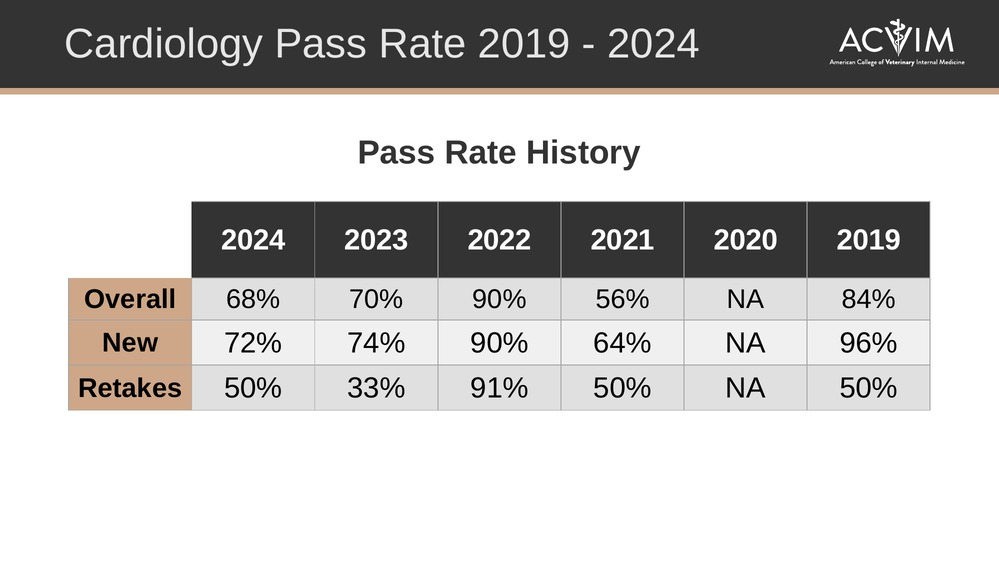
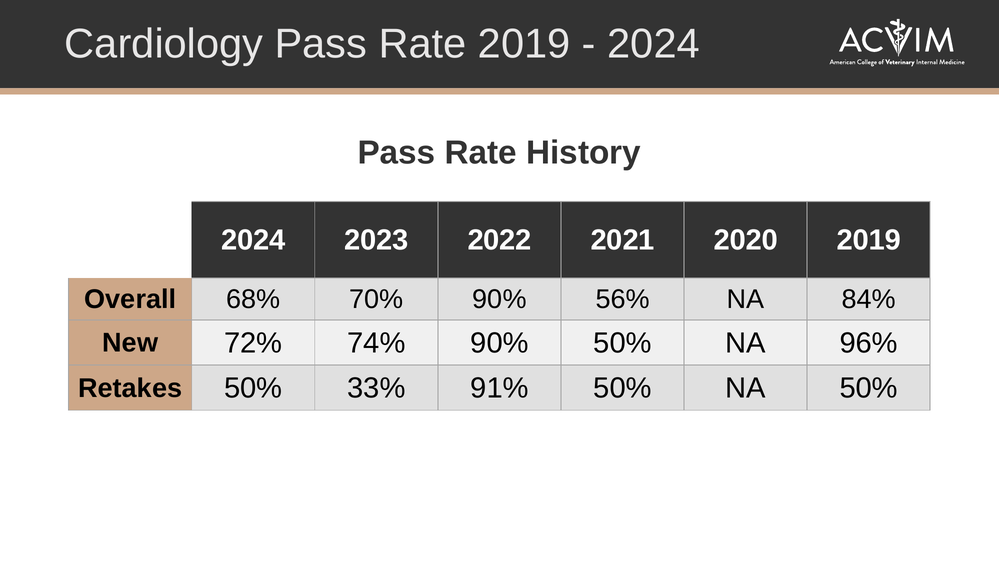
90% 64%: 64% -> 50% (623, 343)
